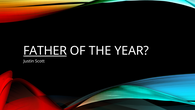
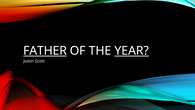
YEAR underline: none -> present (132, 51)
